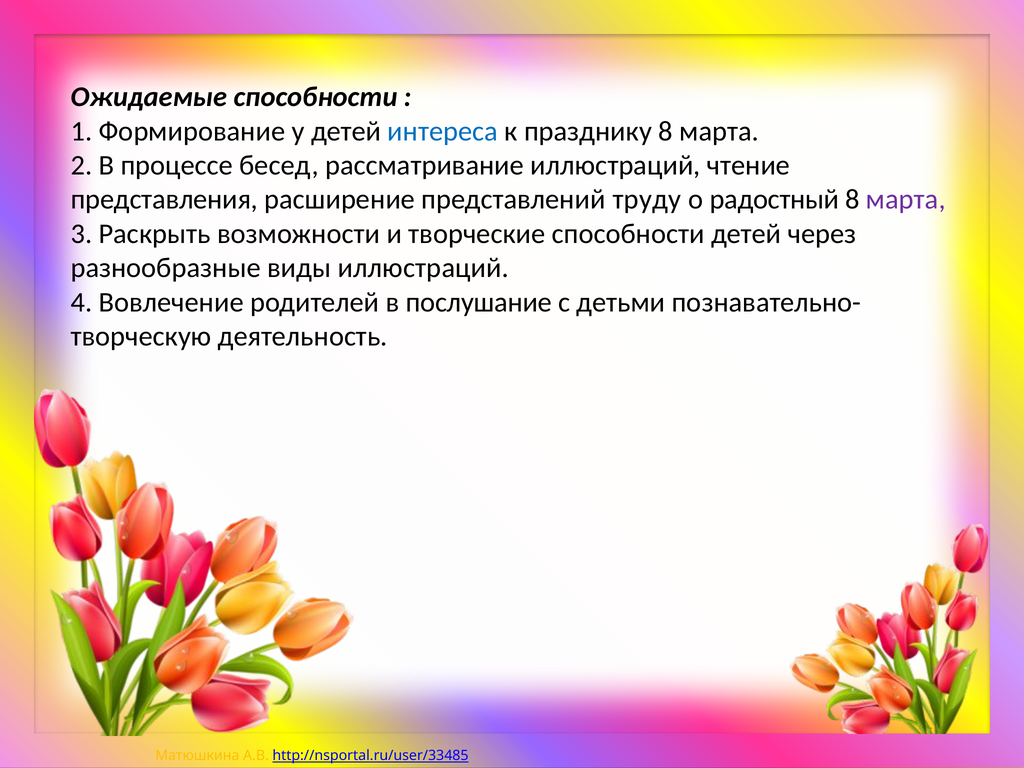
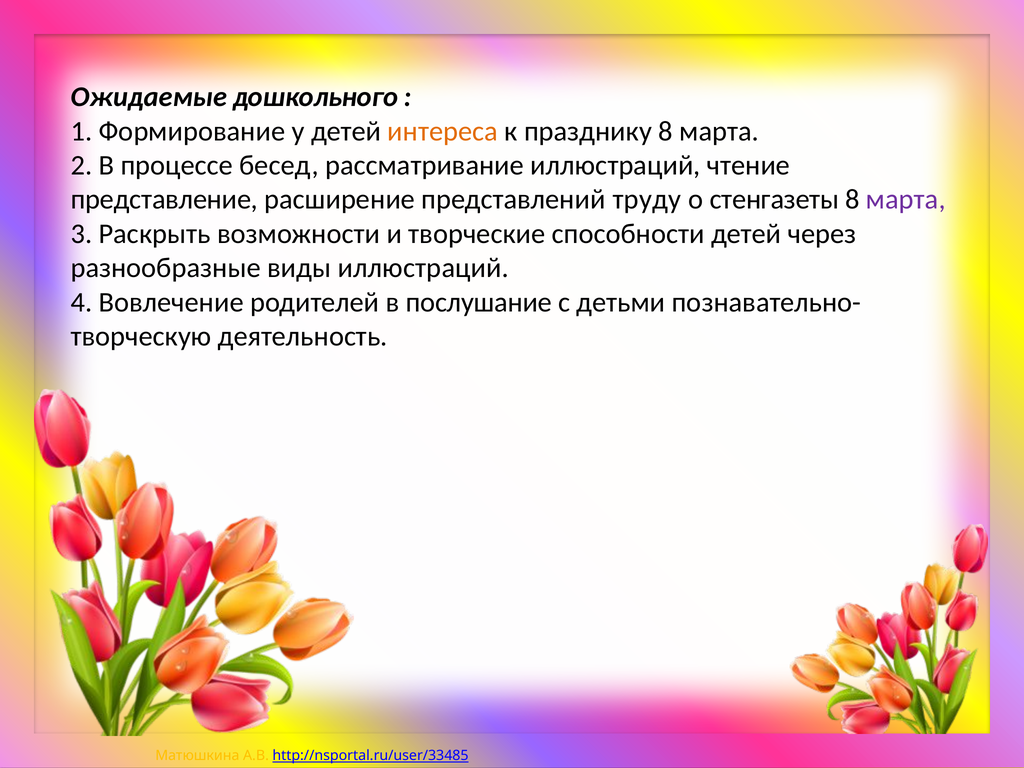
Ожидаемые способности: способности -> дошкольного (316, 97)
интереса colour: blue -> orange (443, 131)
представления: представления -> представление (164, 200)
радостный: радостный -> стенгазеты (774, 200)
